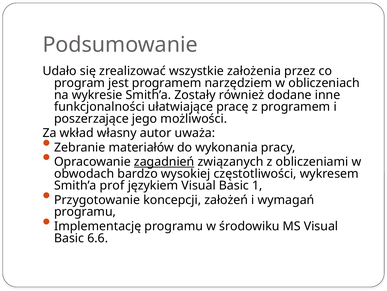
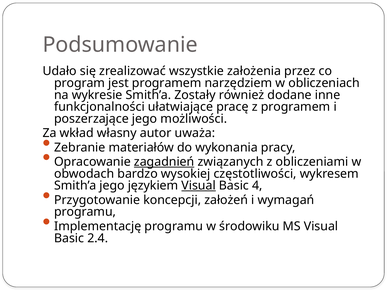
Smith’a prof: prof -> jego (112, 185)
Visual underline: none -> present (199, 185)
1: 1 -> 4 (257, 185)
6.6: 6.6 -> 2.4 (98, 238)
